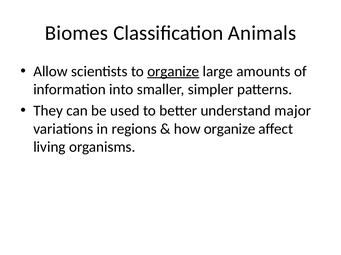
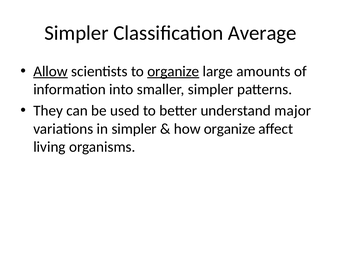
Biomes: Biomes -> Simpler (76, 33)
Animals: Animals -> Average (262, 33)
Allow underline: none -> present (50, 72)
in regions: regions -> simpler (134, 129)
